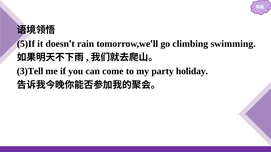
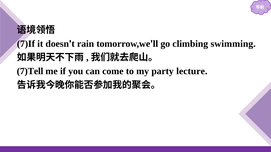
5)If: 5)If -> 7)If (26, 44)
3)Tell: 3)Tell -> 7)Tell (30, 71)
holiday: holiday -> lecture (192, 71)
